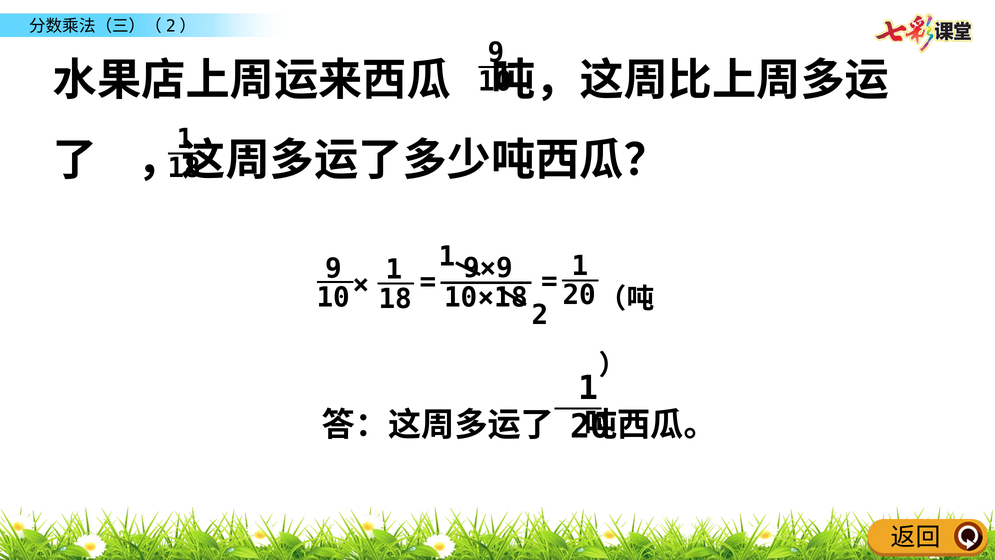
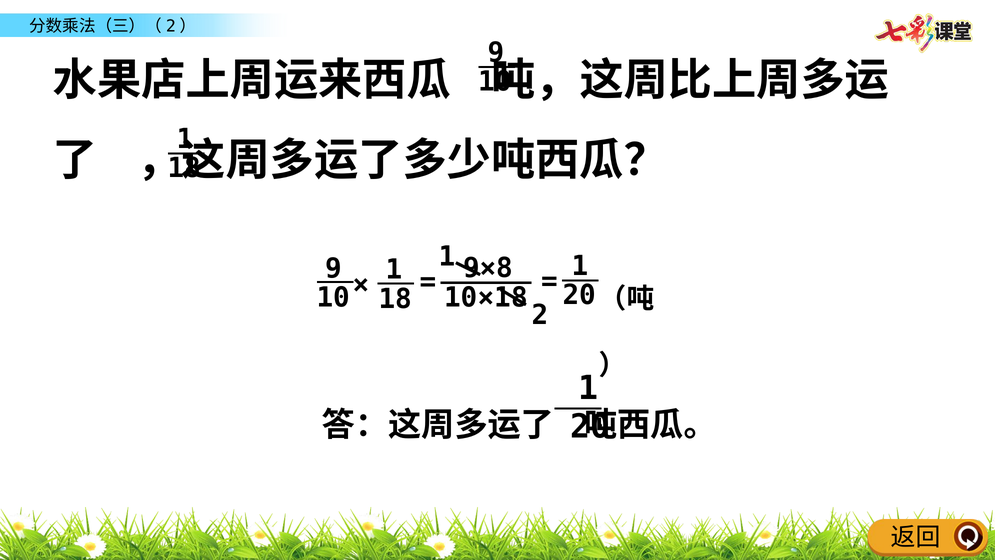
9×9: 9×9 -> 9×8 (488, 268)
